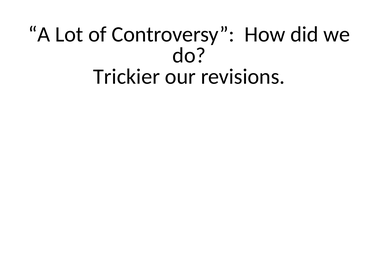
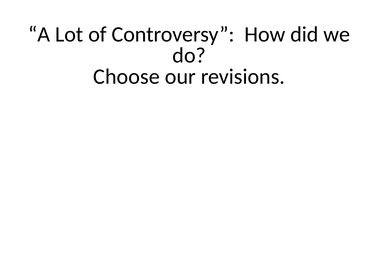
Trickier: Trickier -> Choose (127, 77)
